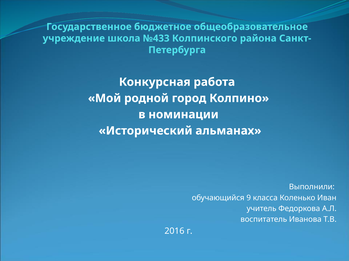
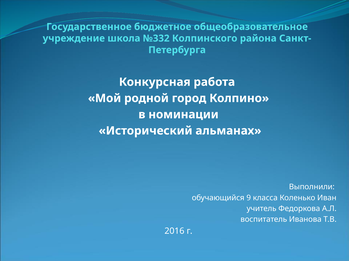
№433: №433 -> №332 (156, 38)
